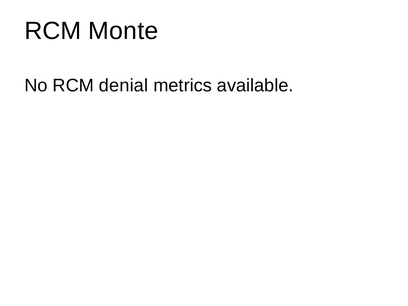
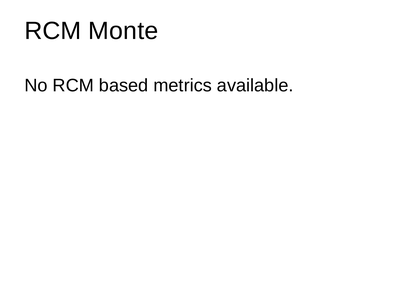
denial: denial -> based (124, 86)
